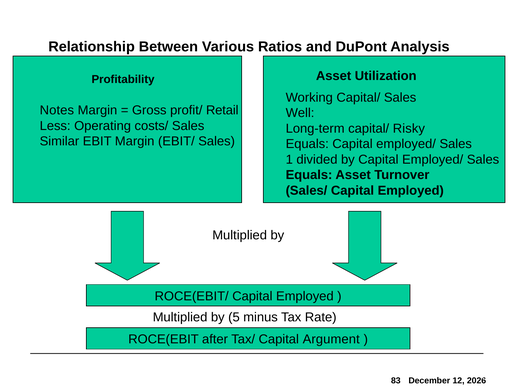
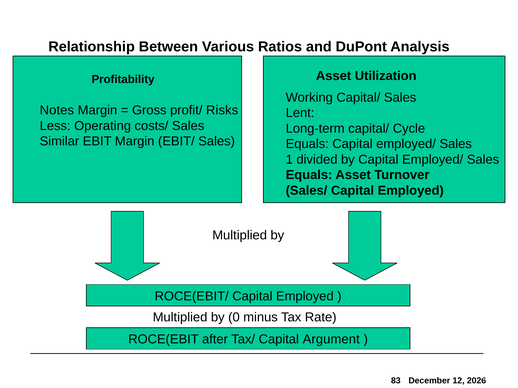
Retail: Retail -> Risks (222, 110)
Well: Well -> Lent (300, 113)
Risky: Risky -> Cycle (409, 129)
5: 5 -> 0 (234, 318)
